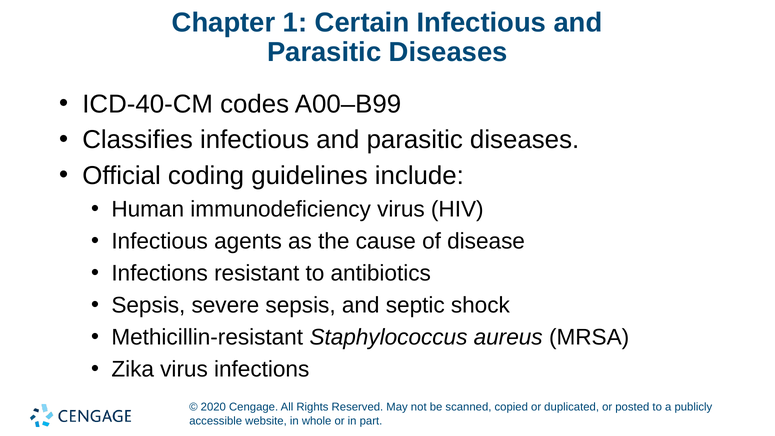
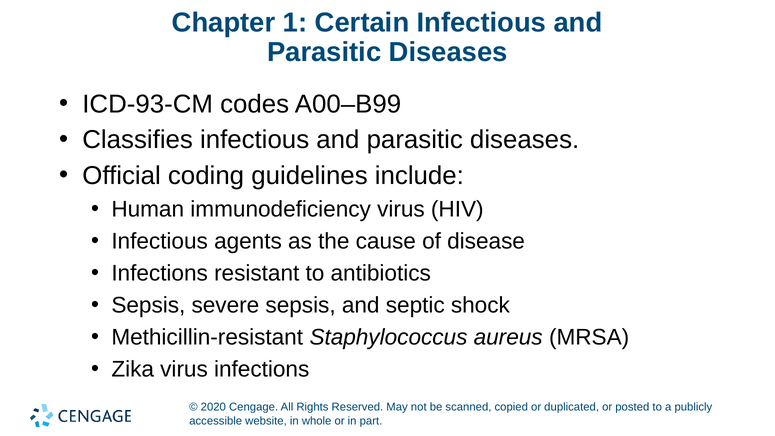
ICD-40-CM: ICD-40-CM -> ICD-93-CM (148, 104)
